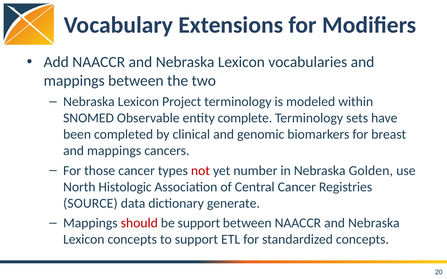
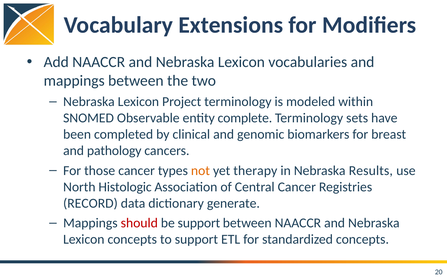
mappings: mappings -> pathology (114, 151)
not colour: red -> orange (200, 171)
number: number -> therapy (255, 171)
Golden: Golden -> Results (371, 171)
SOURCE: SOURCE -> RECORD (90, 204)
